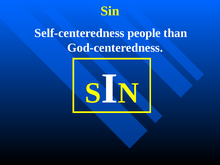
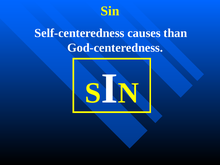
people: people -> causes (144, 33)
